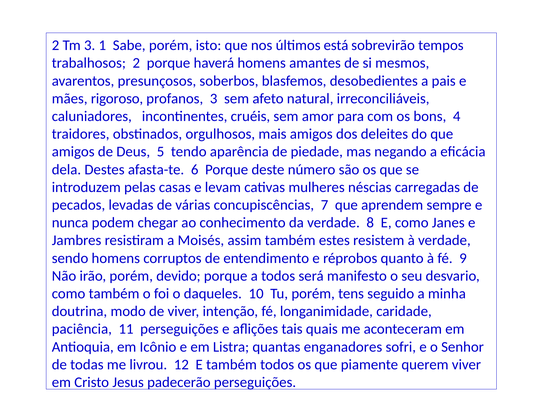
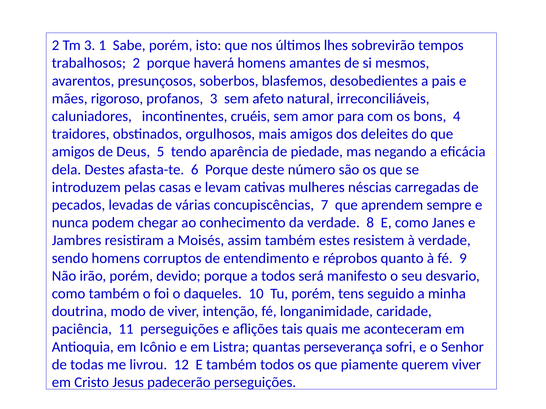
está: está -> lhes (336, 45)
enganadores: enganadores -> perseverança (343, 347)
